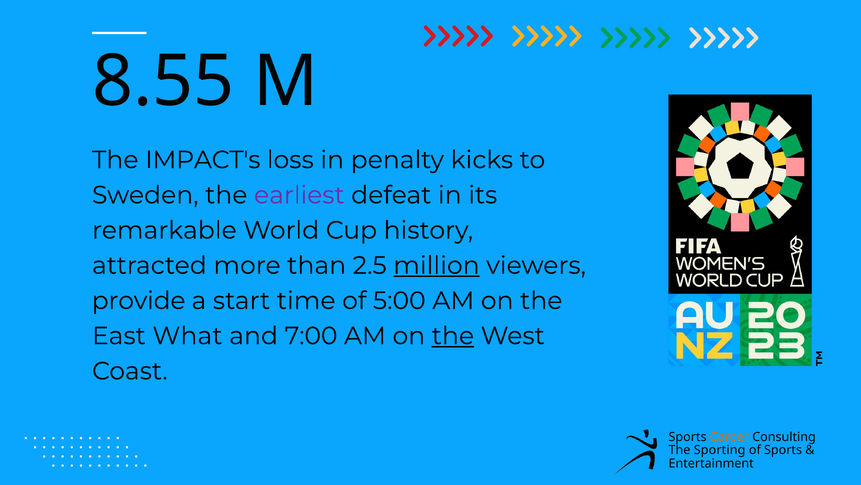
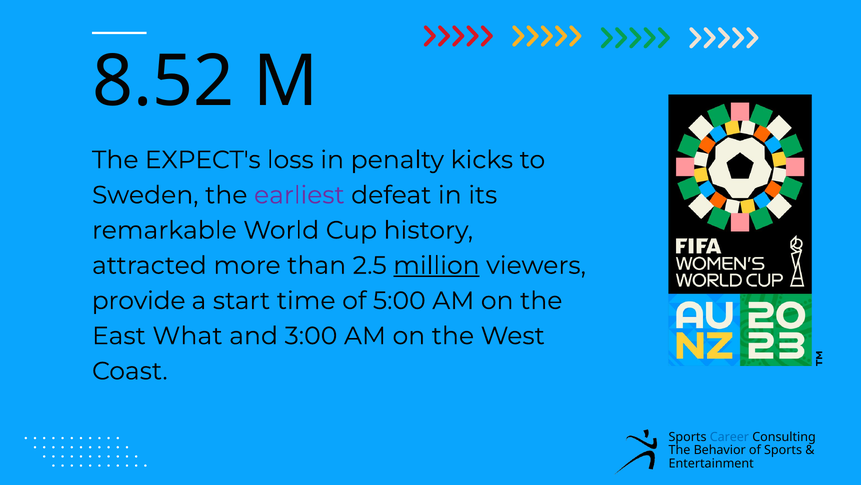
8.55: 8.55 -> 8.52 (163, 81)
IMPACT's: IMPACT's -> EXPECT's (203, 160)
7:00: 7:00 -> 3:00 (311, 335)
the underline: present -> none (453, 335)
Career colour: orange -> blue (729, 437)
Sporting: Sporting -> Behavior (720, 450)
